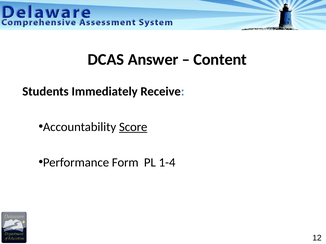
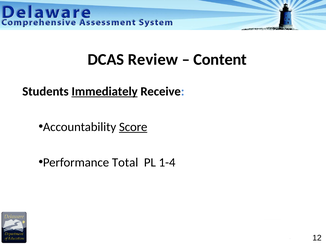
Answer: Answer -> Review (153, 60)
Immediately underline: none -> present (105, 92)
Form: Form -> Total (125, 163)
